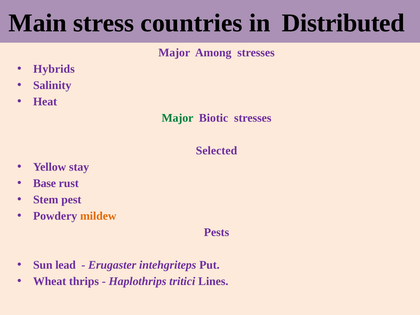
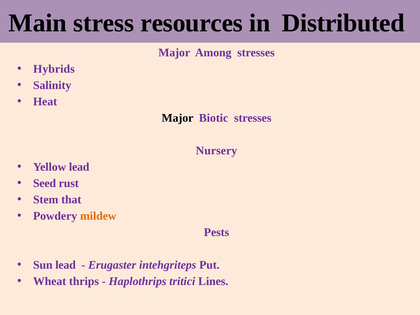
countries: countries -> resources (192, 23)
Major colour: green -> black (178, 118)
Selected: Selected -> Nursery (217, 151)
Yellow stay: stay -> lead (79, 167)
Base: Base -> Seed (45, 183)
pest: pest -> that (71, 200)
